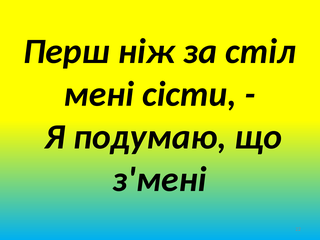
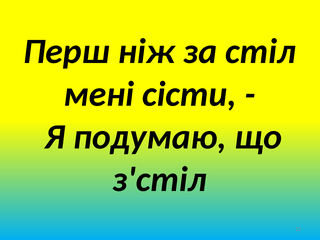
з'мені: з'мені -> з'стіл (159, 179)
